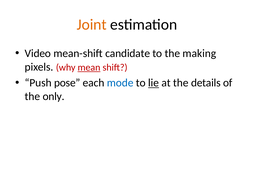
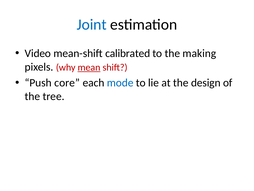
Joint colour: orange -> blue (92, 25)
candidate: candidate -> calibrated (128, 53)
pose: pose -> core (67, 83)
lie underline: present -> none (154, 83)
details: details -> design (206, 83)
only: only -> tree (54, 96)
